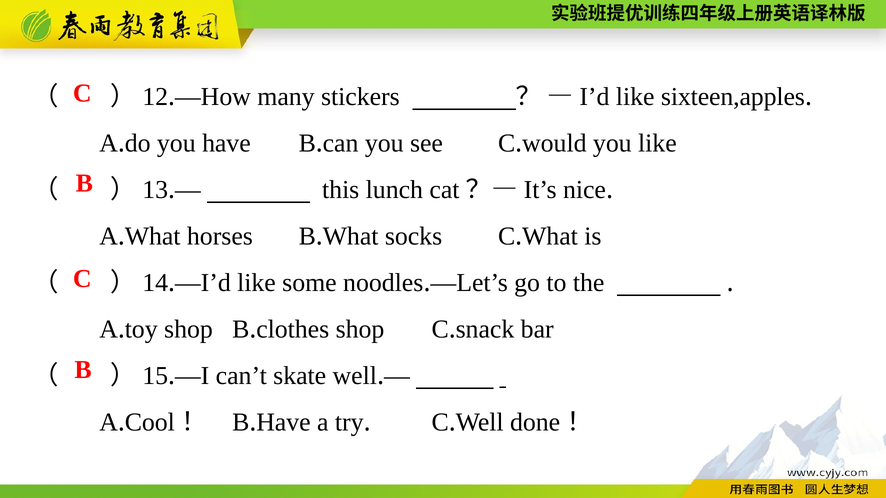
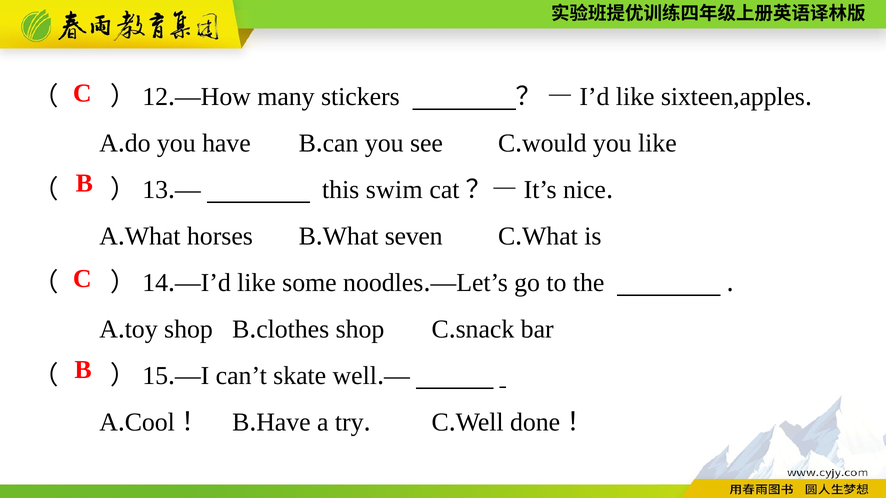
lunch: lunch -> swim (394, 190)
socks: socks -> seven (414, 237)
